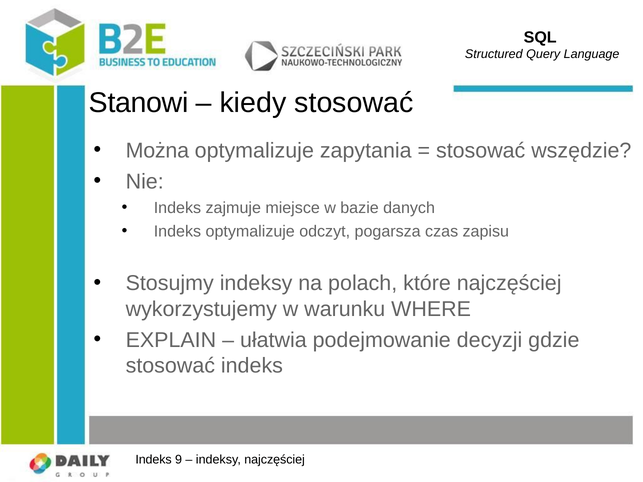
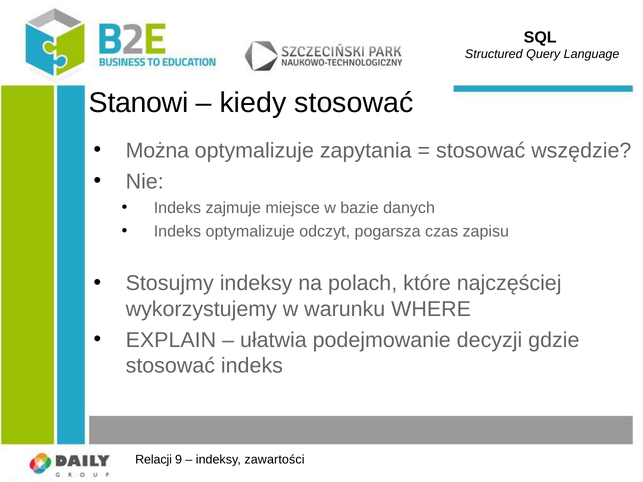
Indeks: Indeks -> Relacji (154, 460)
indeksy najczęściej: najczęściej -> zawartości (274, 460)
